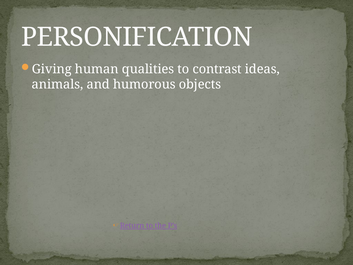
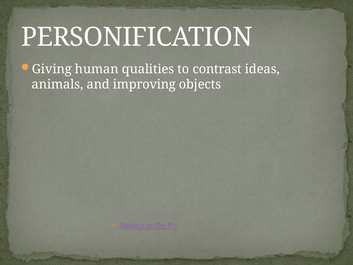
humorous: humorous -> improving (144, 84)
